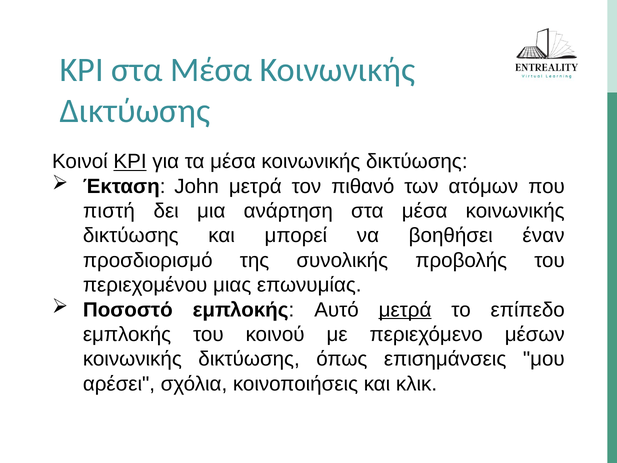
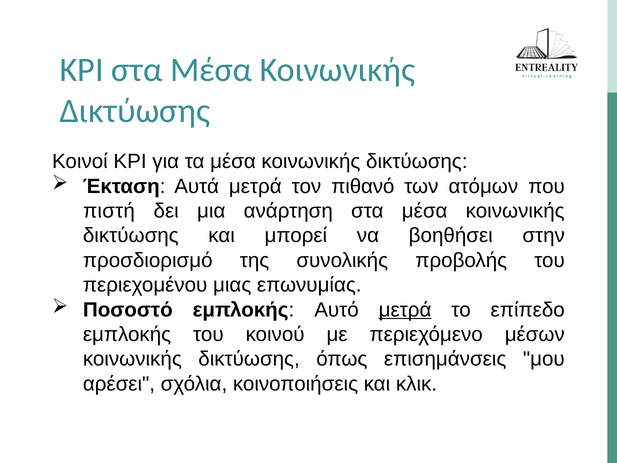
KPI underline: present -> none (130, 162)
John: John -> Αυτά (197, 186)
έναν: έναν -> στην (544, 236)
